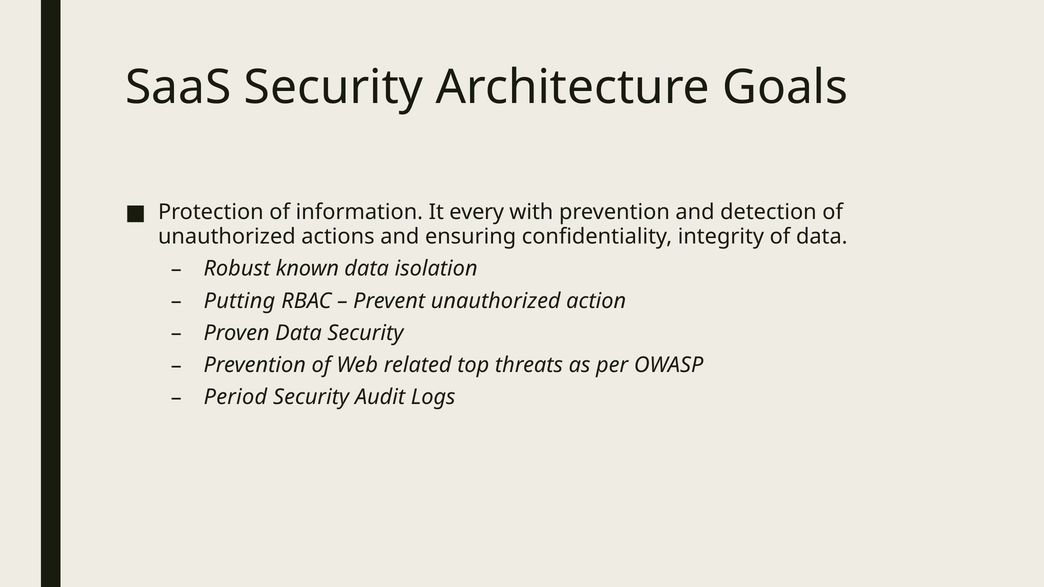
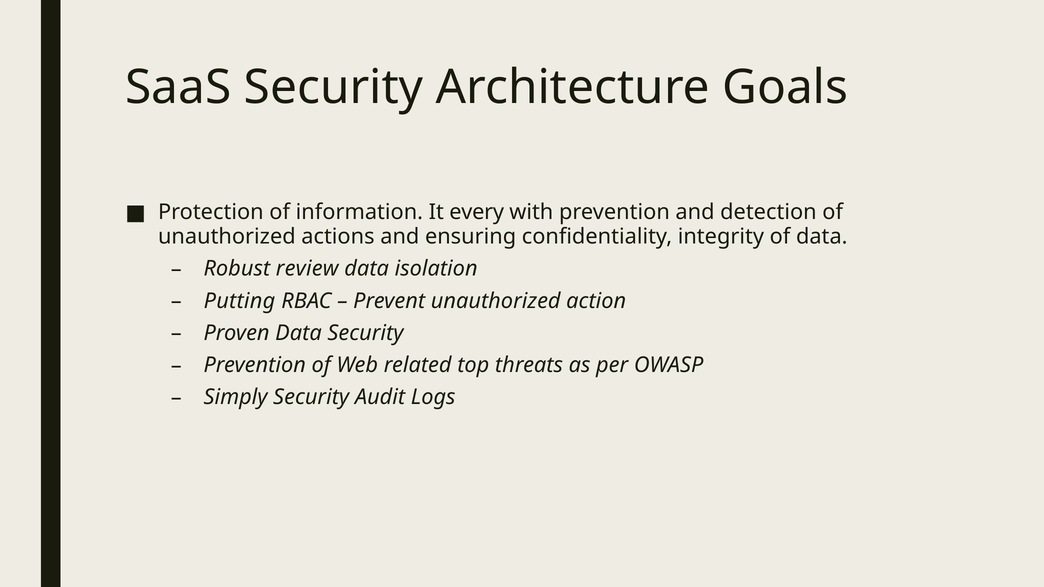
known: known -> review (307, 269)
Period: Period -> Simply (236, 397)
